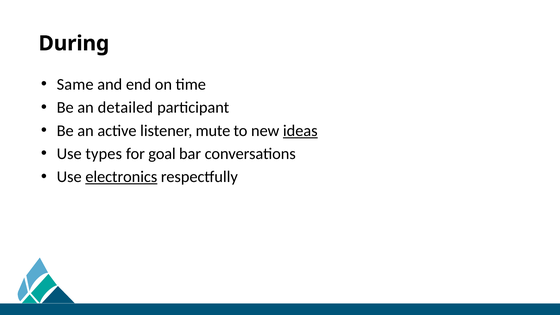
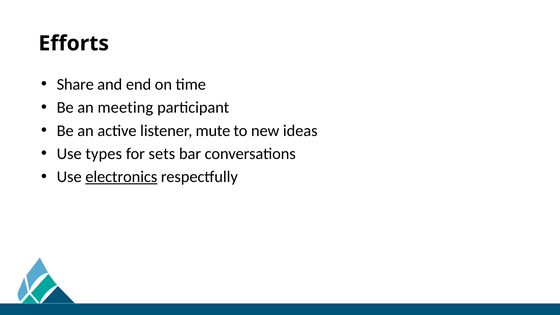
During: During -> Efforts (74, 43)
Same: Same -> Share (75, 84)
detailed: detailed -> meeting (125, 108)
ideas underline: present -> none (300, 131)
goal: goal -> sets (162, 154)
